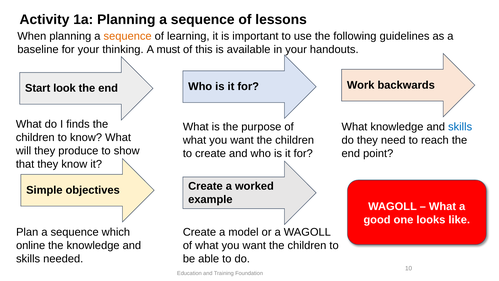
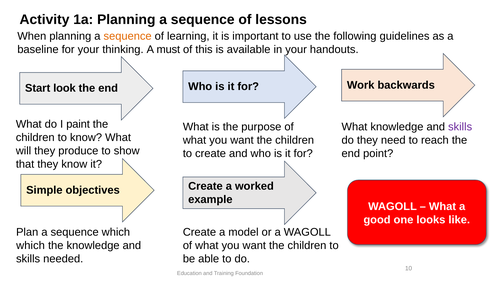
finds: finds -> paint (78, 124)
skills colour: blue -> purple (460, 127)
online: online -> which (31, 245)
